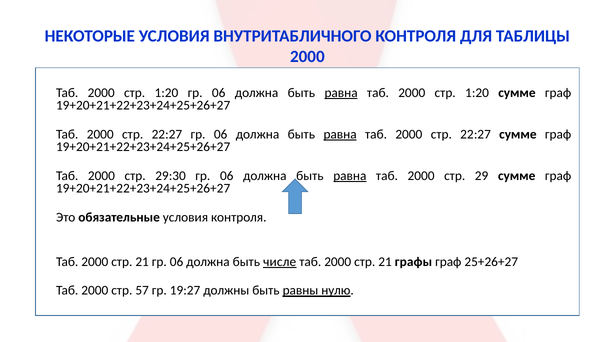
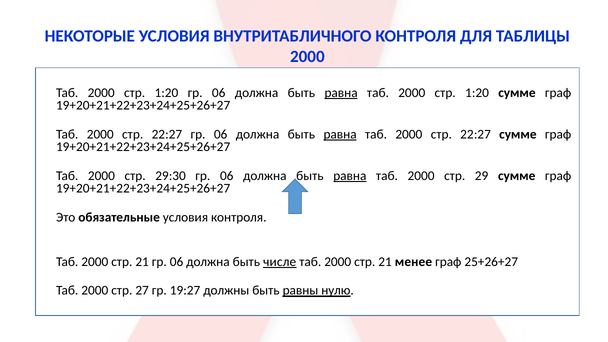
графы: графы -> менее (413, 262)
57: 57 -> 27 (142, 291)
